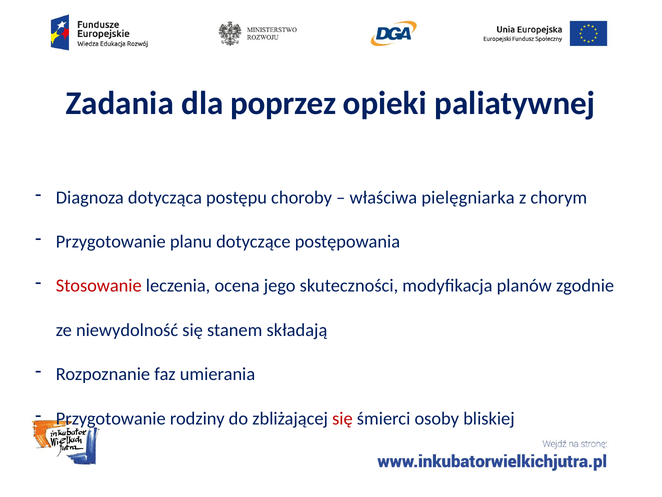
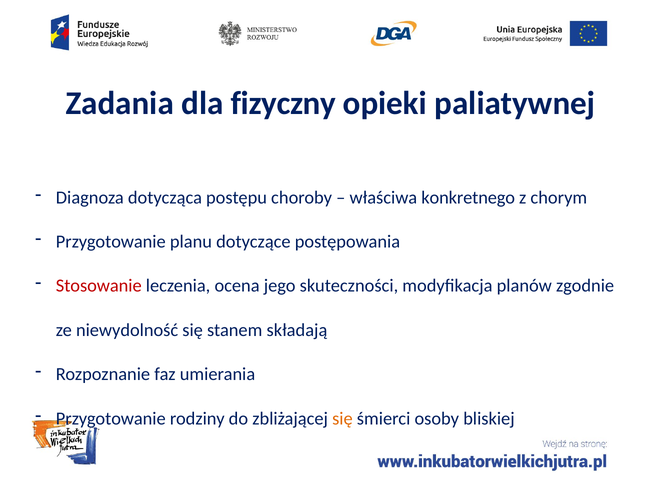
poprzez: poprzez -> fizyczny (283, 103)
pielęgniarka: pielęgniarka -> konkretnego (468, 197)
się colour: red -> orange (342, 418)
